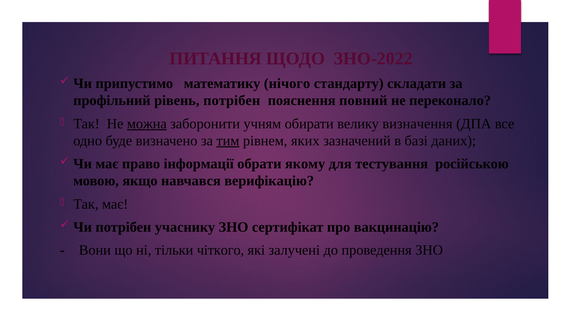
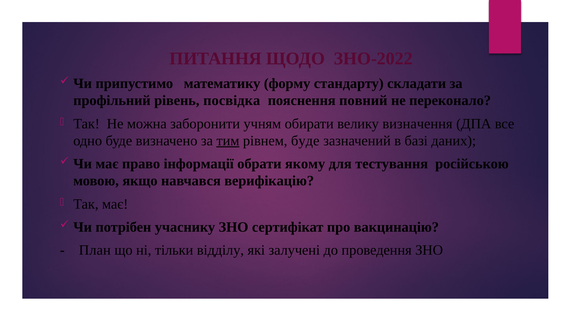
нічого: нічого -> форму (287, 83)
рівень потрібен: потрібен -> посвідка (232, 101)
можна underline: present -> none (147, 124)
рівнем яких: яких -> буде (305, 141)
Вони: Вони -> План (95, 250)
чіткого: чіткого -> відділу (220, 250)
